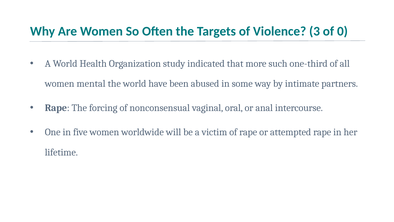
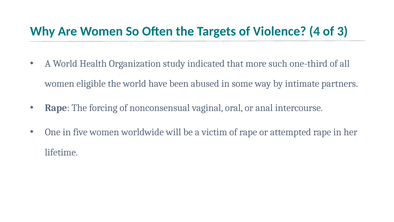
3: 3 -> 4 (315, 31)
0: 0 -> 3 (342, 31)
mental: mental -> eligible (91, 84)
